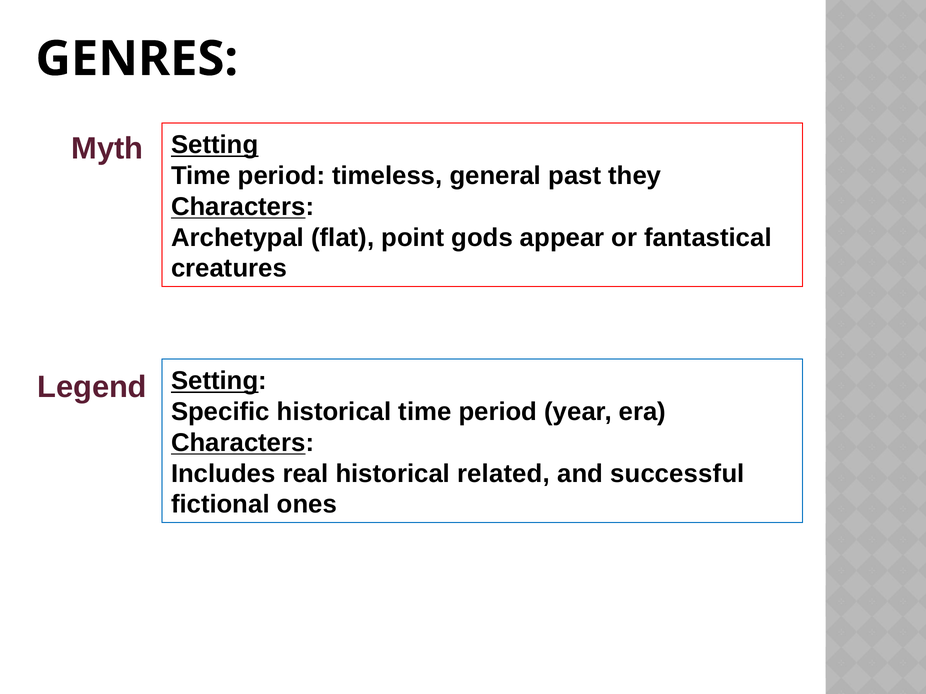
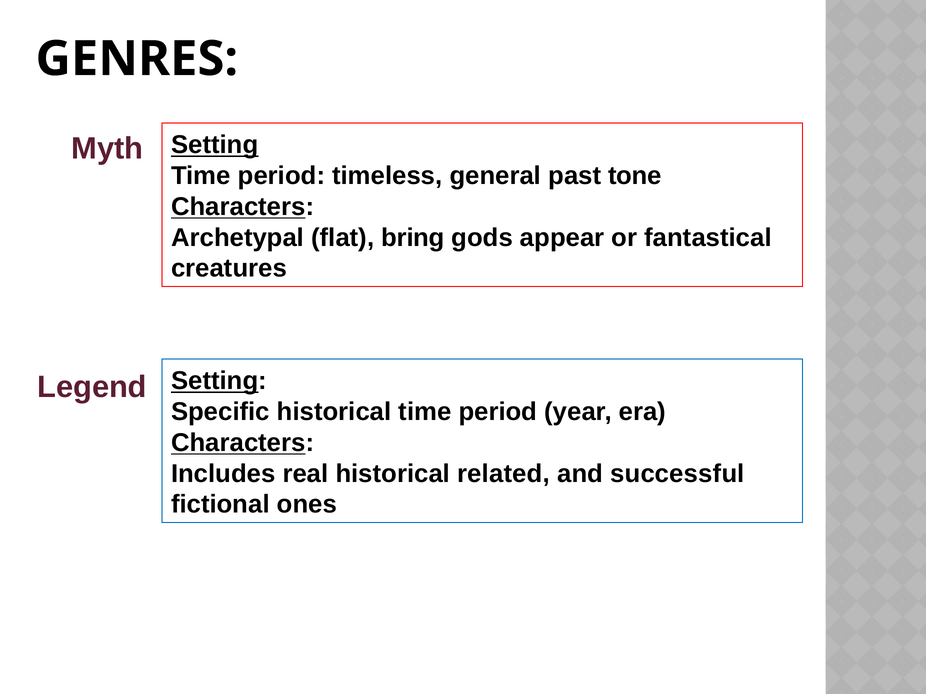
they: they -> tone (635, 176)
point: point -> bring (413, 238)
